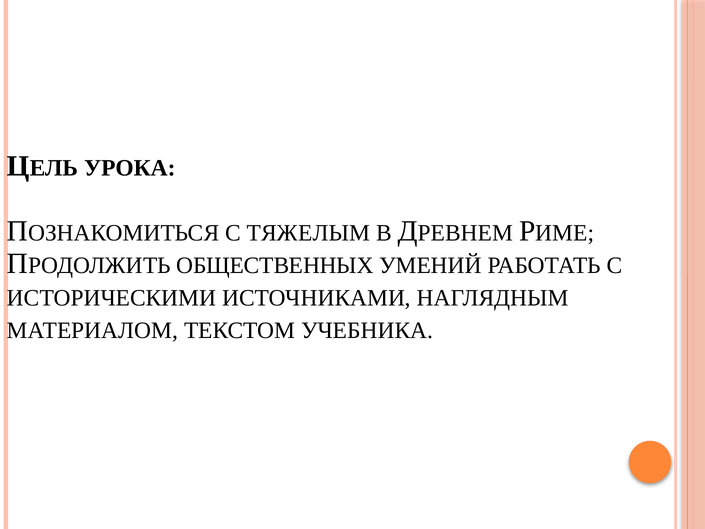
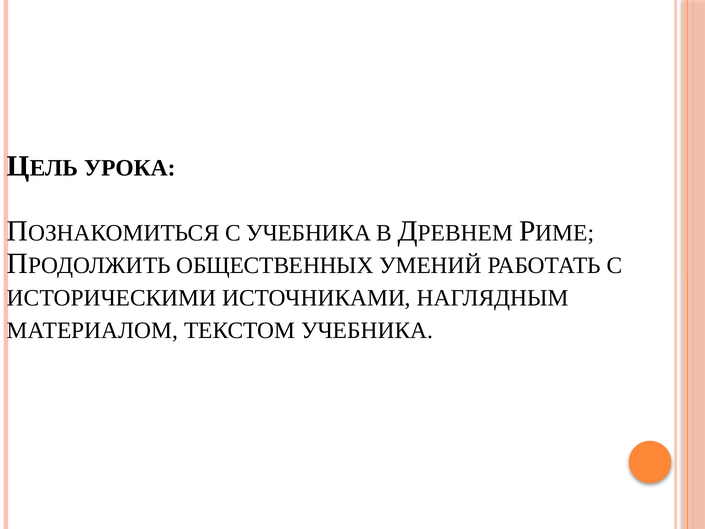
С ТЯЖЕЛЫМ: ТЯЖЕЛЫМ -> УЧЕБНИКА (309, 233)
